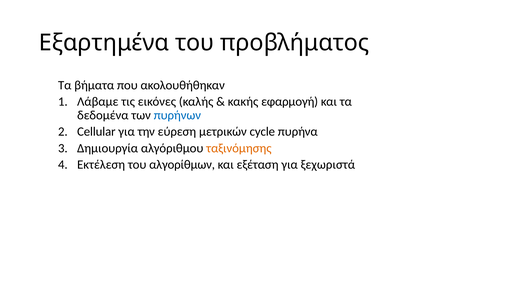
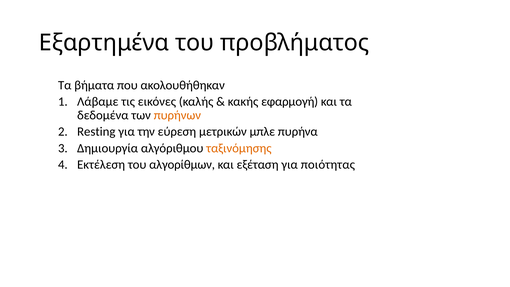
πυρήνων colour: blue -> orange (177, 115)
Cellular: Cellular -> Resting (96, 132)
cycle: cycle -> μπλε (262, 132)
ξεχωριστά: ξεχωριστά -> ποιότητας (328, 165)
